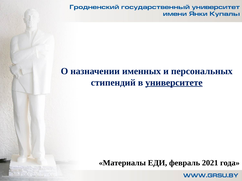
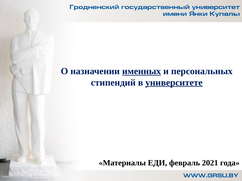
именных underline: none -> present (142, 71)
